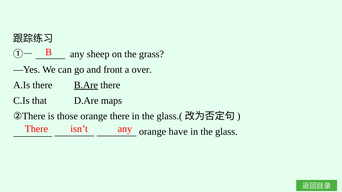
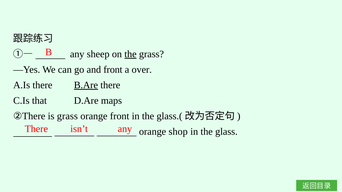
the underline: none -> present (130, 54)
is those: those -> grass (67, 116)
orange there: there -> front (120, 116)
have: have -> shop (178, 132)
